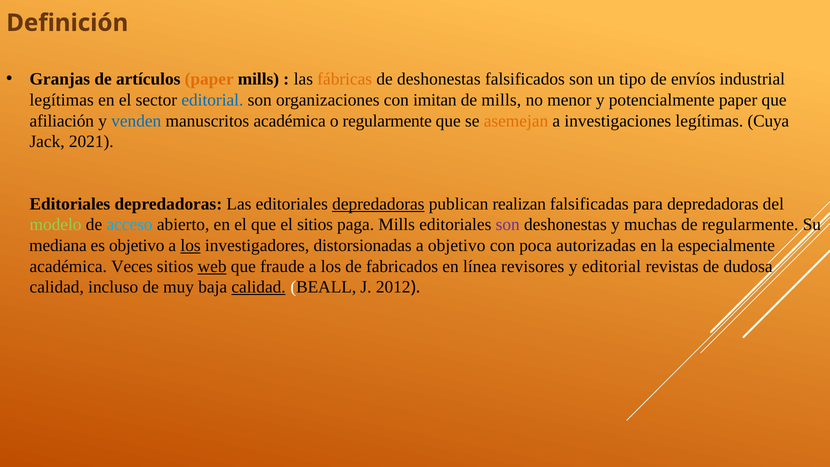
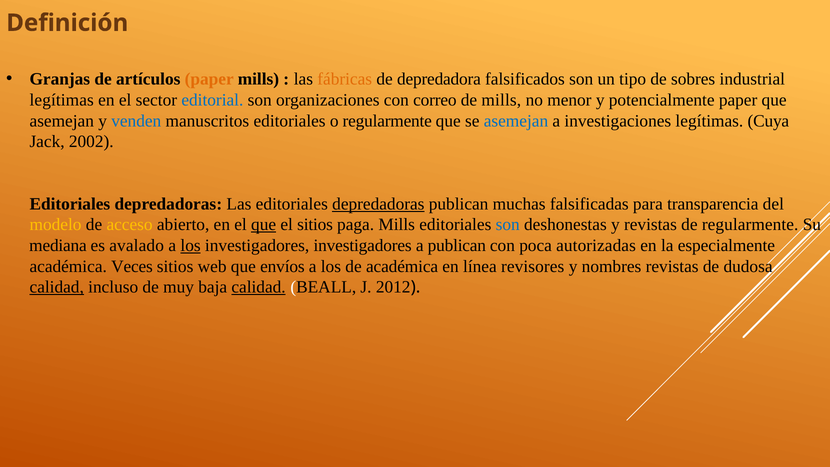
de deshonestas: deshonestas -> depredadora (439, 79)
envíos: envíos -> sobres (693, 79)
imitan: imitan -> correo (435, 100)
afiliación: afiliación -> asemejan (62, 121)
manuscritos académica: académica -> editoriales (290, 121)
asemejan colour: orange -> blue (516, 121)
2021: 2021 -> 2002 (91, 142)
realizan: realizan -> muchas (519, 204)
para depredadoras: depredadoras -> transparencia (713, 204)
modelo colour: light green -> yellow (56, 225)
acceso colour: light blue -> yellow (130, 225)
que underline: none -> present (264, 225)
son colour: purple -> blue (508, 225)
y muchas: muchas -> revistas (650, 225)
es objetivo: objetivo -> avalado (137, 245)
investigadores distorsionadas: distorsionadas -> investigadores (363, 245)
a objetivo: objetivo -> publican (457, 245)
web underline: present -> none (212, 266)
fraude: fraude -> envíos (282, 266)
de fabricados: fabricados -> académica (402, 266)
y editorial: editorial -> nombres (612, 266)
calidad underline: none -> present (57, 287)
